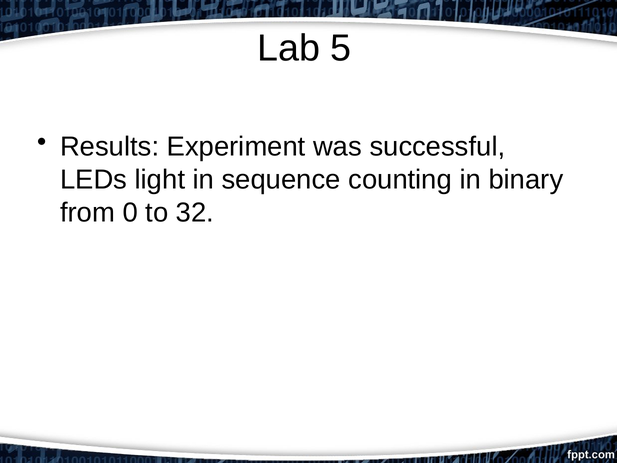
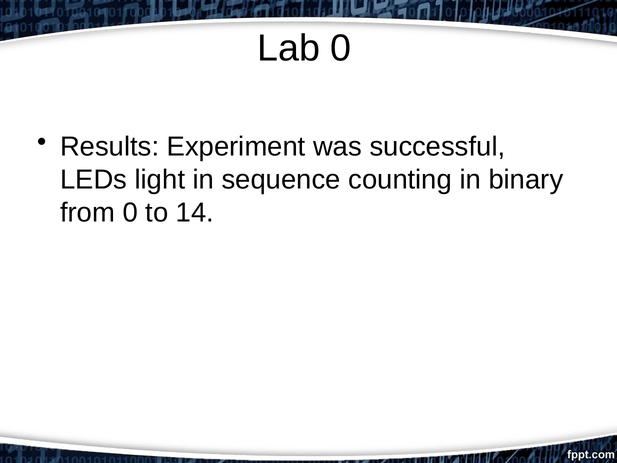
Lab 5: 5 -> 0 (341, 48)
32: 32 -> 14 (195, 213)
